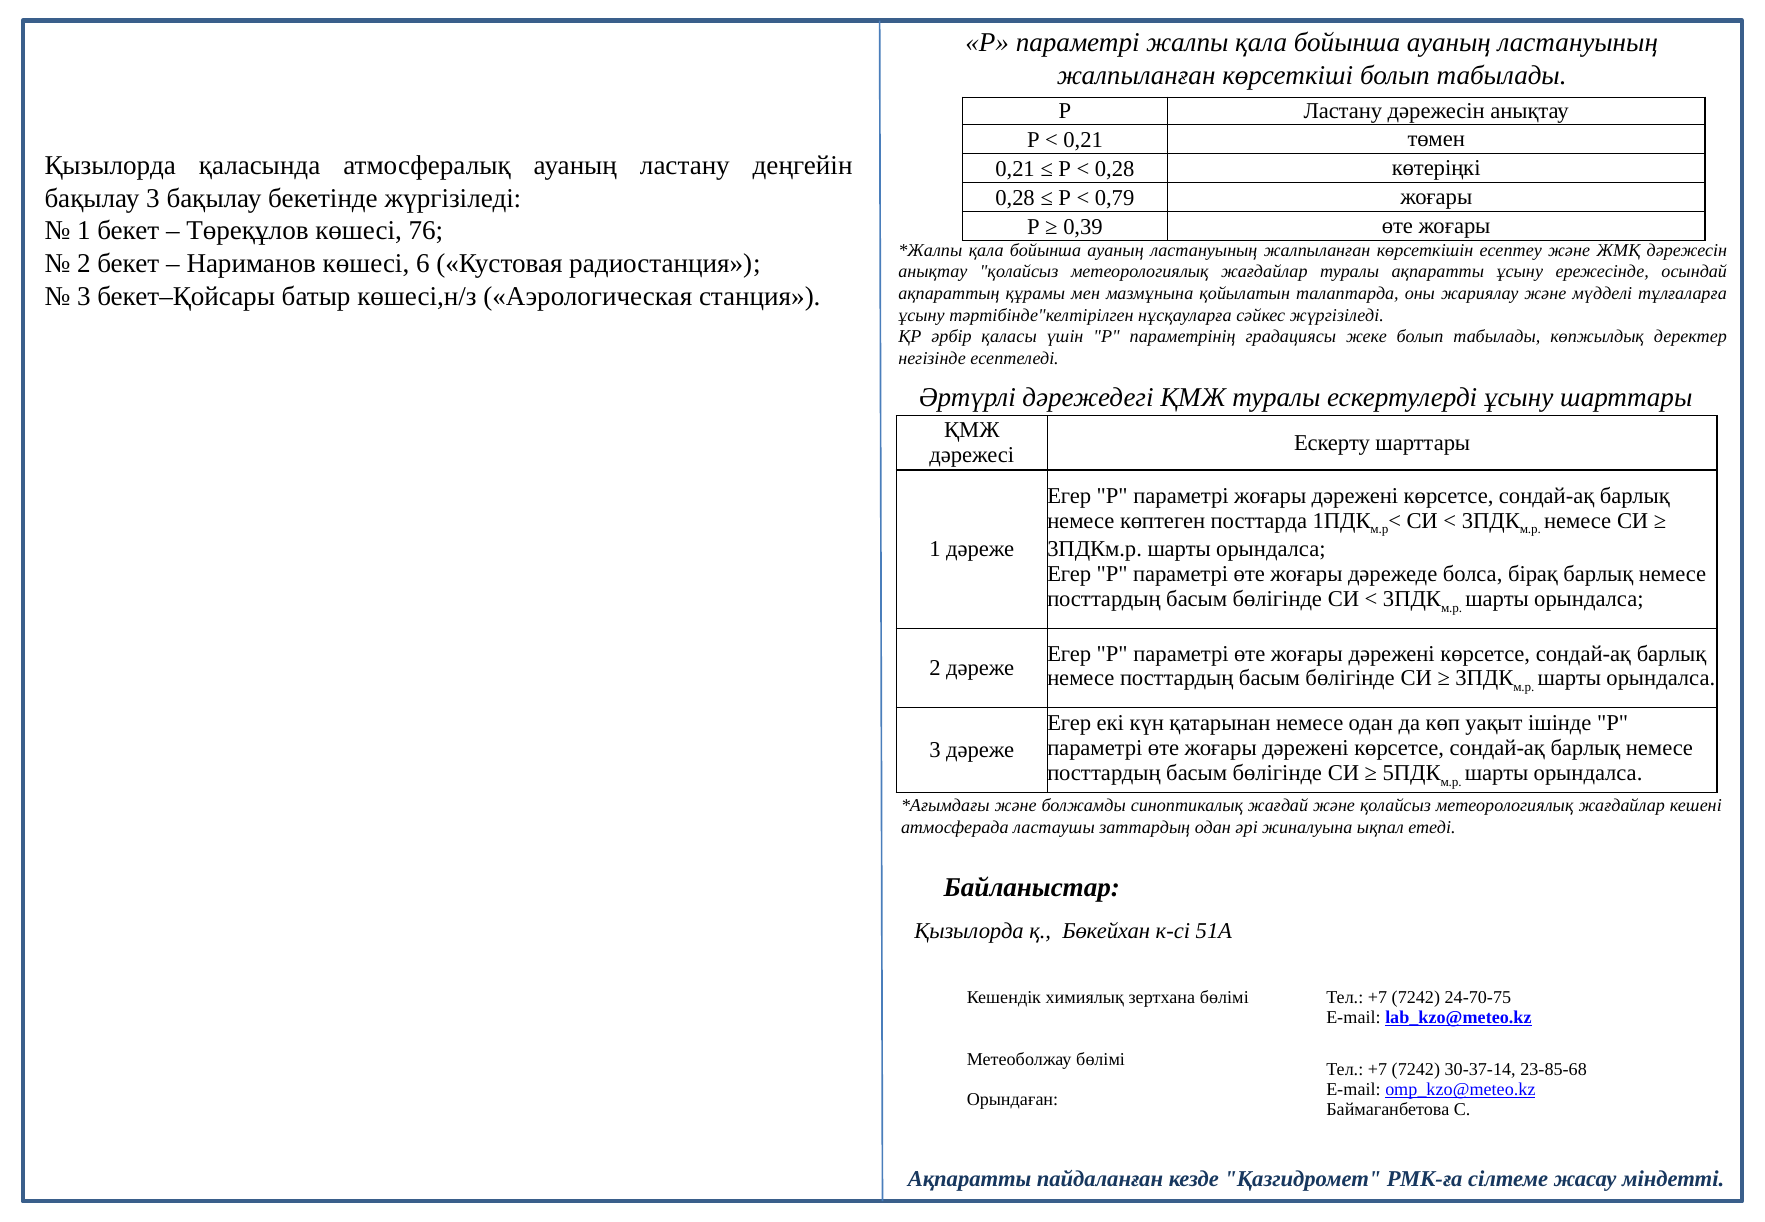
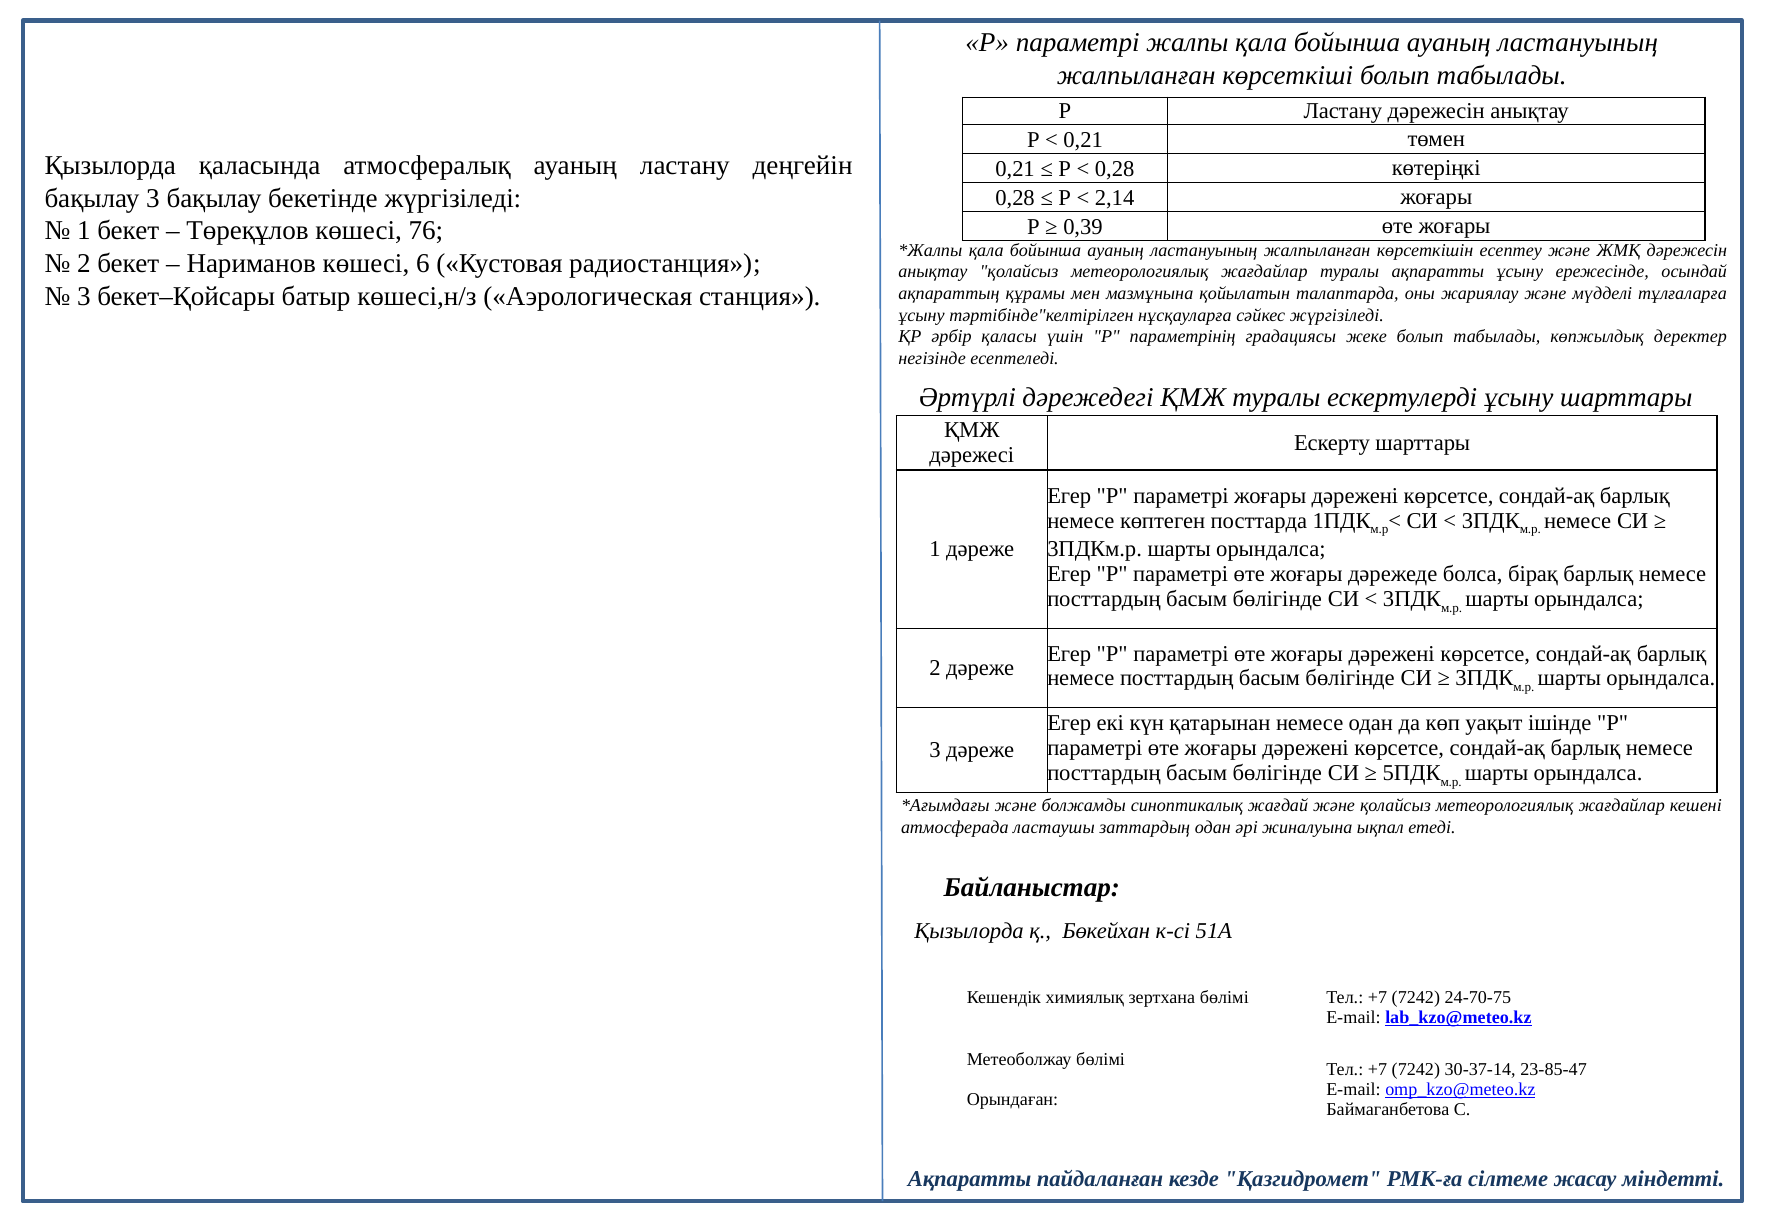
0,79: 0,79 -> 2,14 (1115, 198)
23-85-68: 23-85-68 -> 23-85-47 (1554, 1069)
